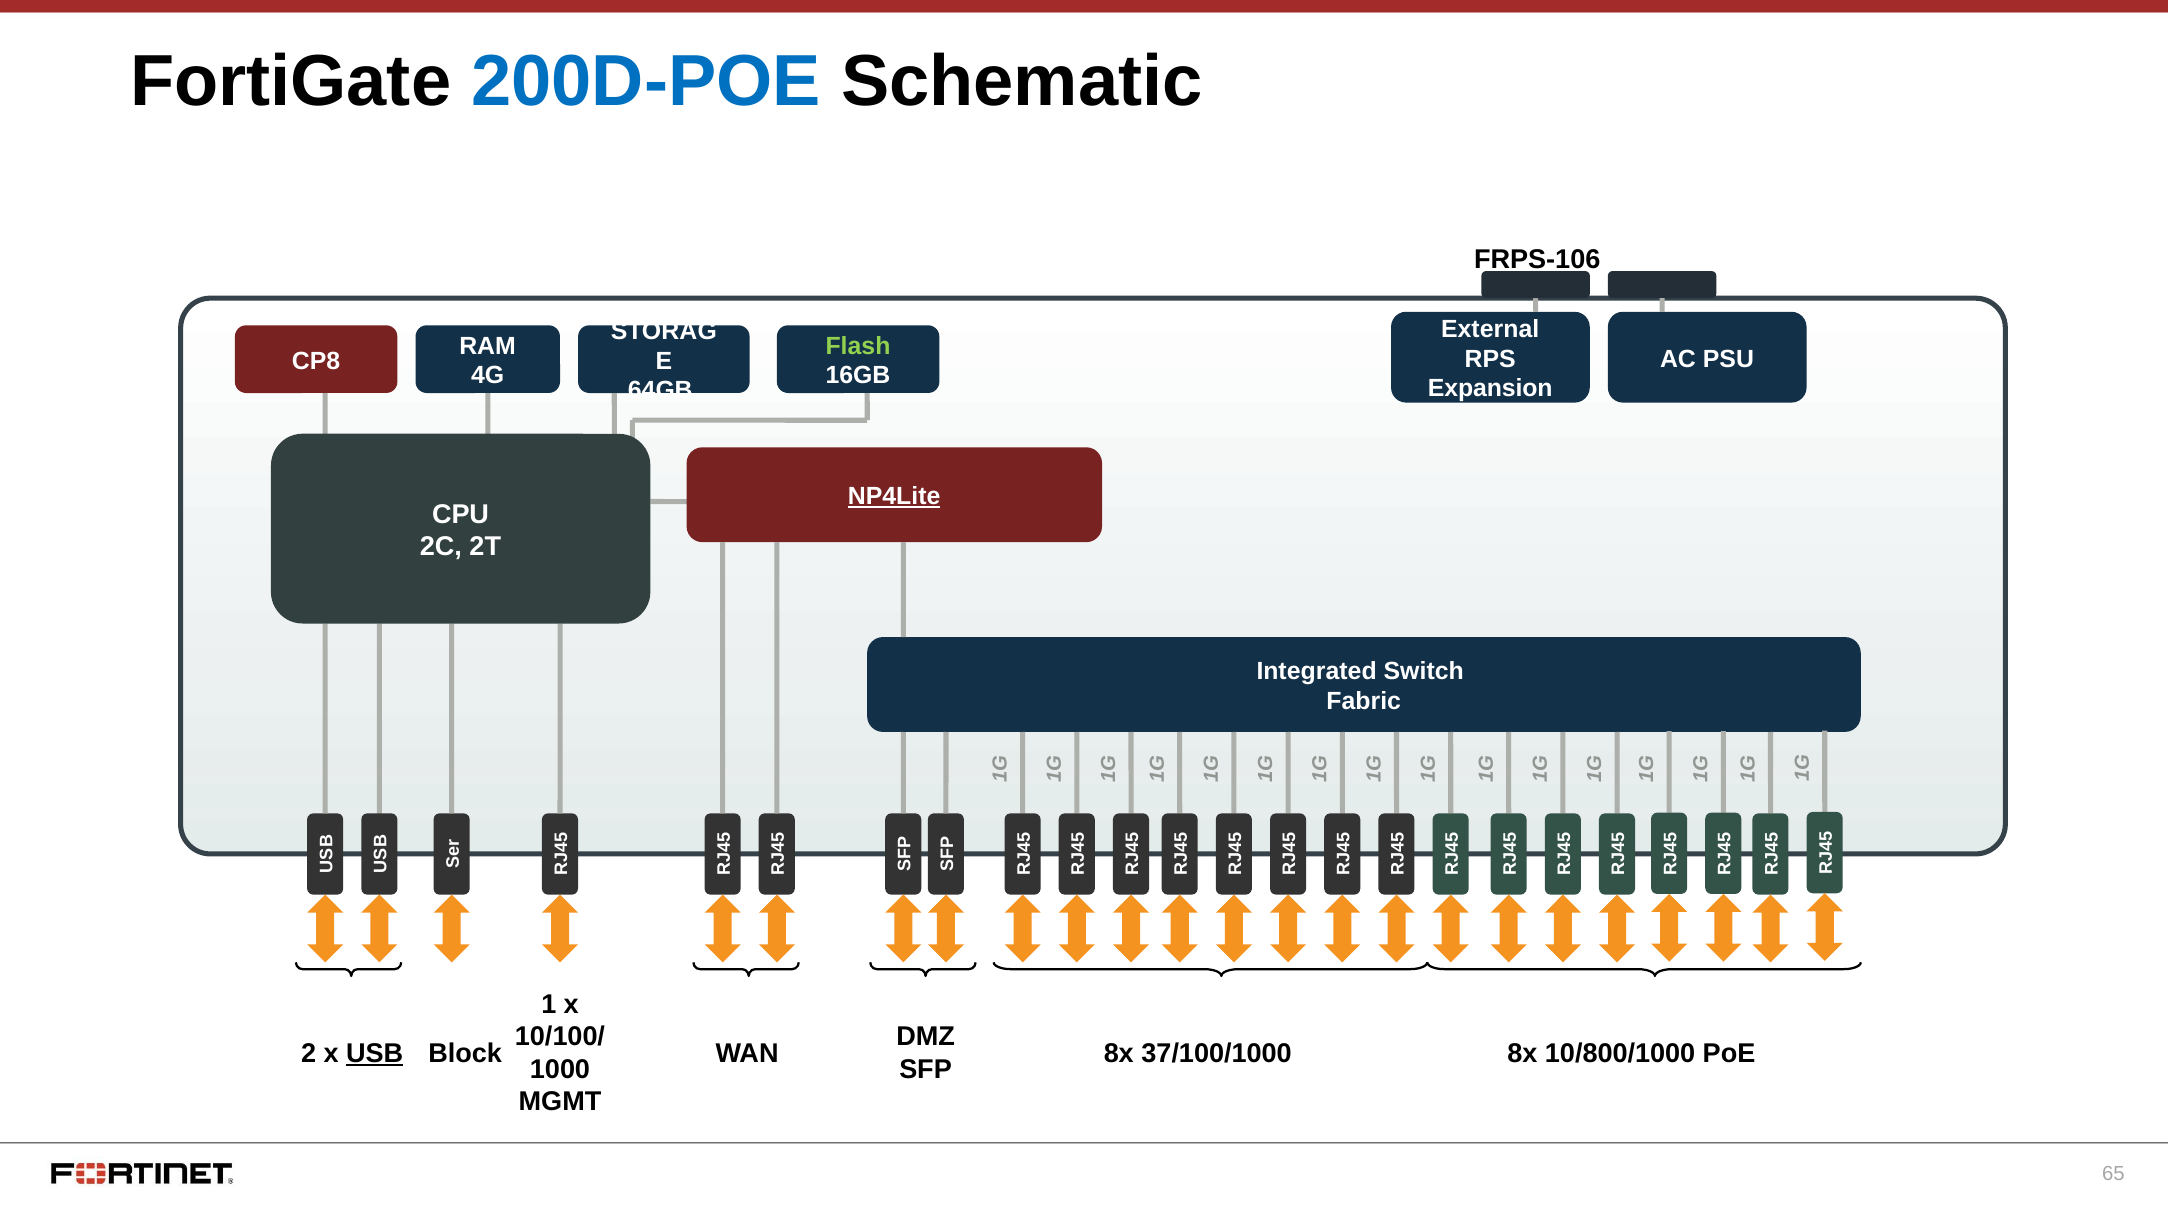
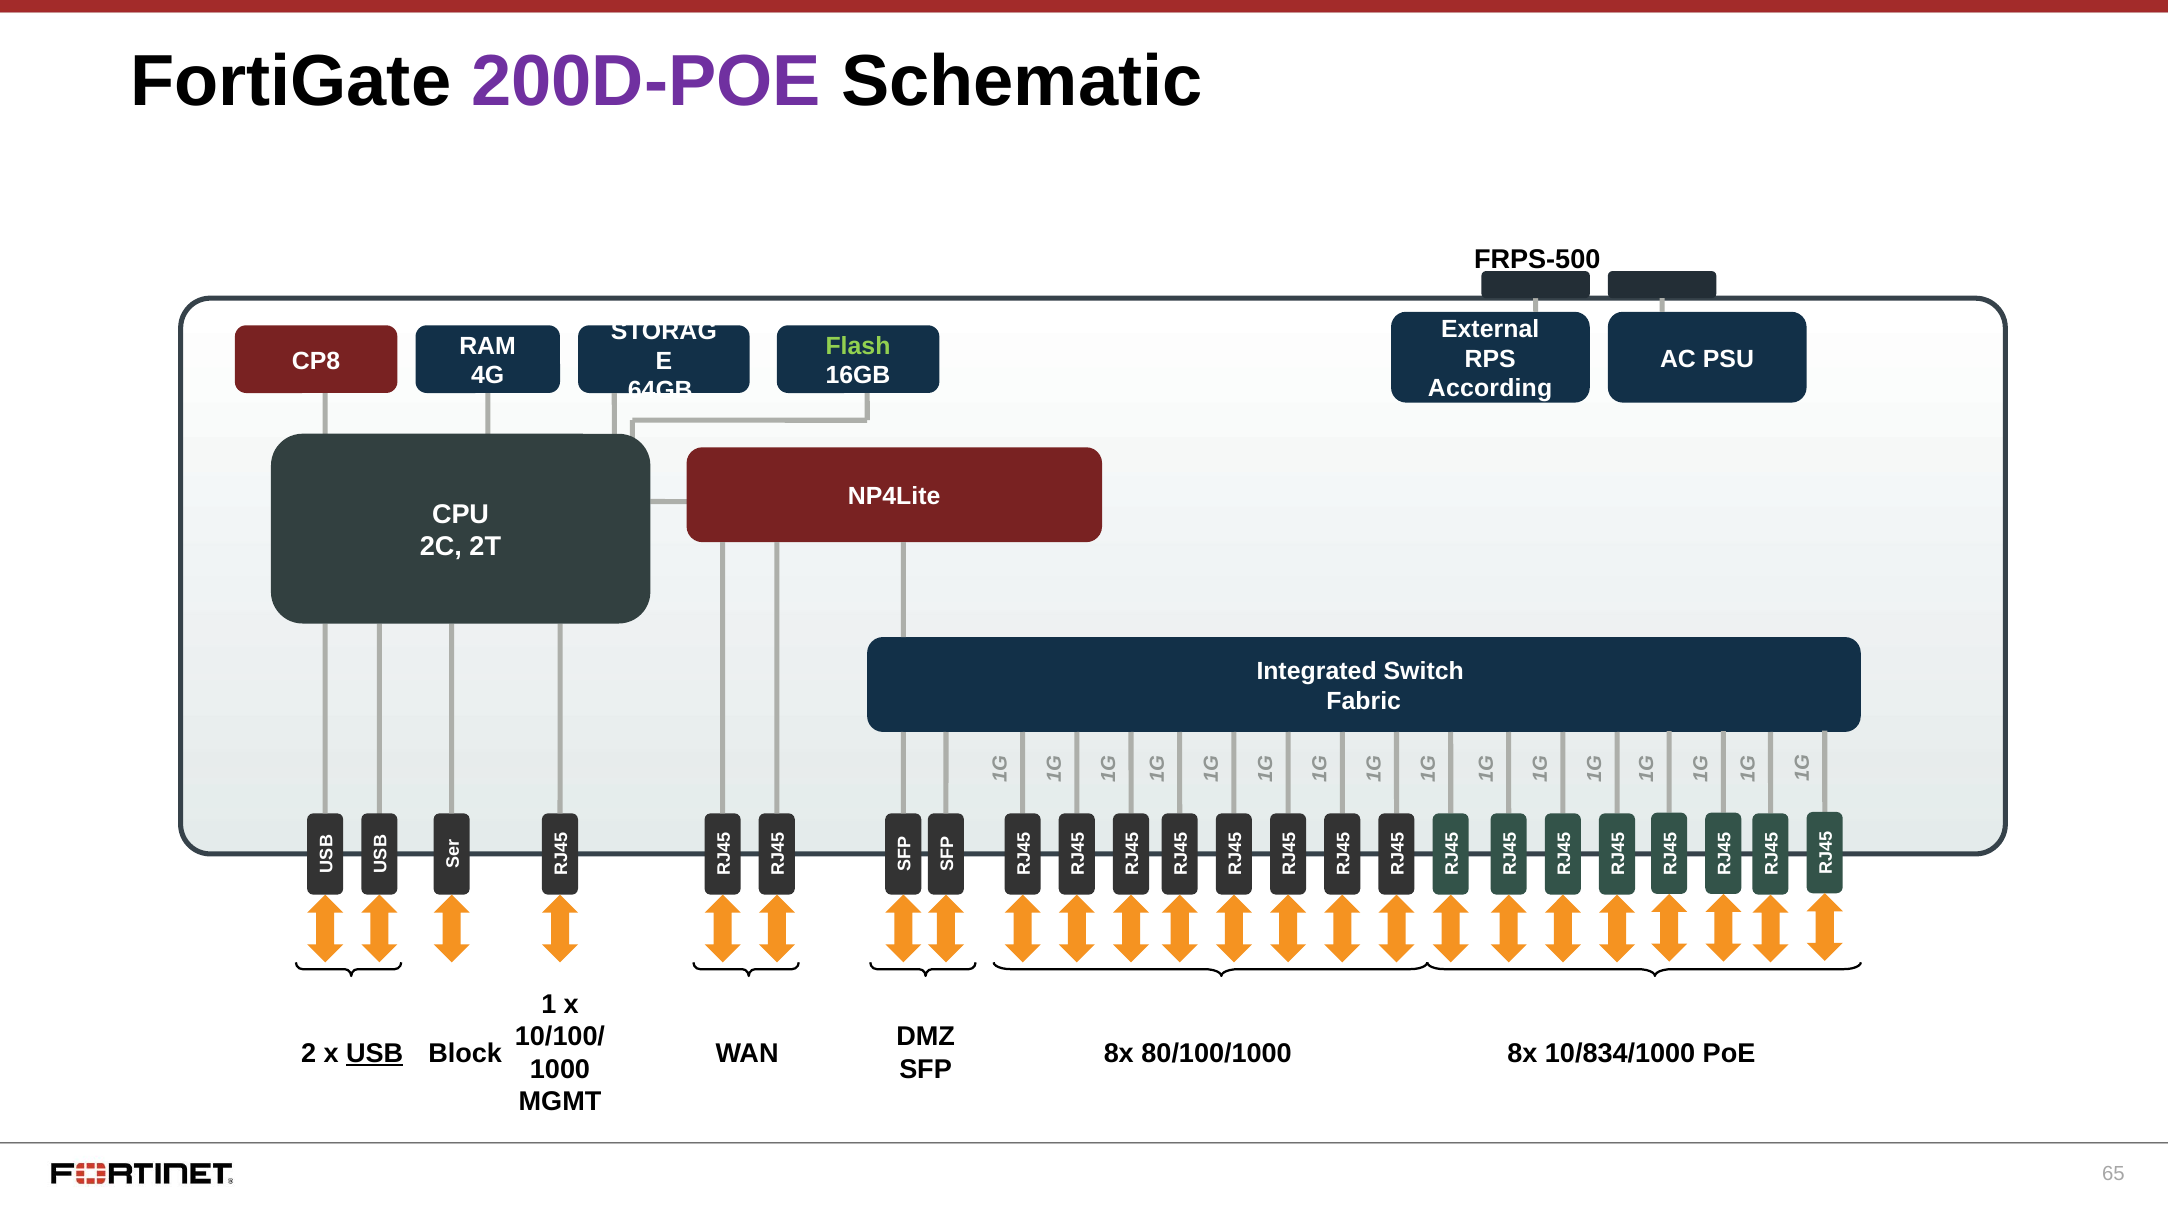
200D-POE colour: blue -> purple (646, 81)
FRPS-106: FRPS-106 -> FRPS-500 (1537, 259)
Expansion: Expansion -> According (1490, 389)
NP4Lite underline: present -> none (894, 496)
37/100/1000: 37/100/1000 -> 80/100/1000 (1217, 1053)
10/800/1000: 10/800/1000 -> 10/834/1000 (1620, 1053)
